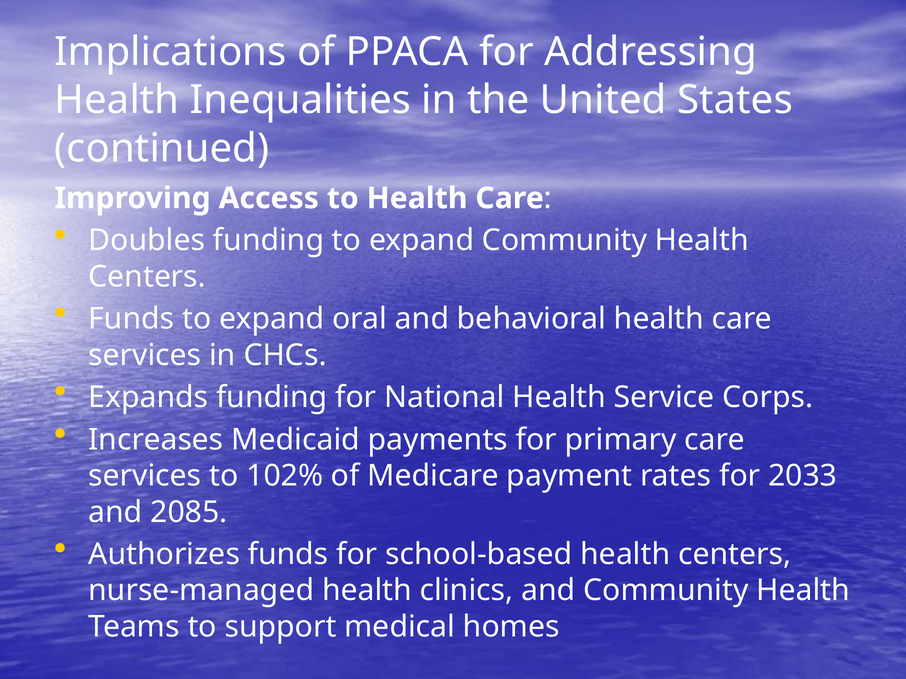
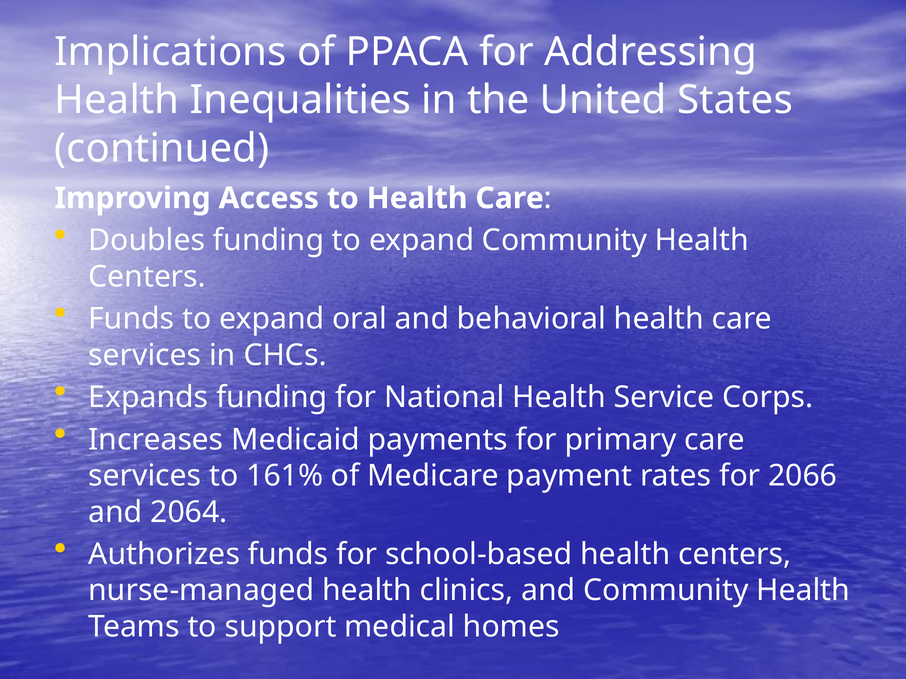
102%: 102% -> 161% (285, 476)
2033: 2033 -> 2066 (803, 476)
2085: 2085 -> 2064 (189, 512)
